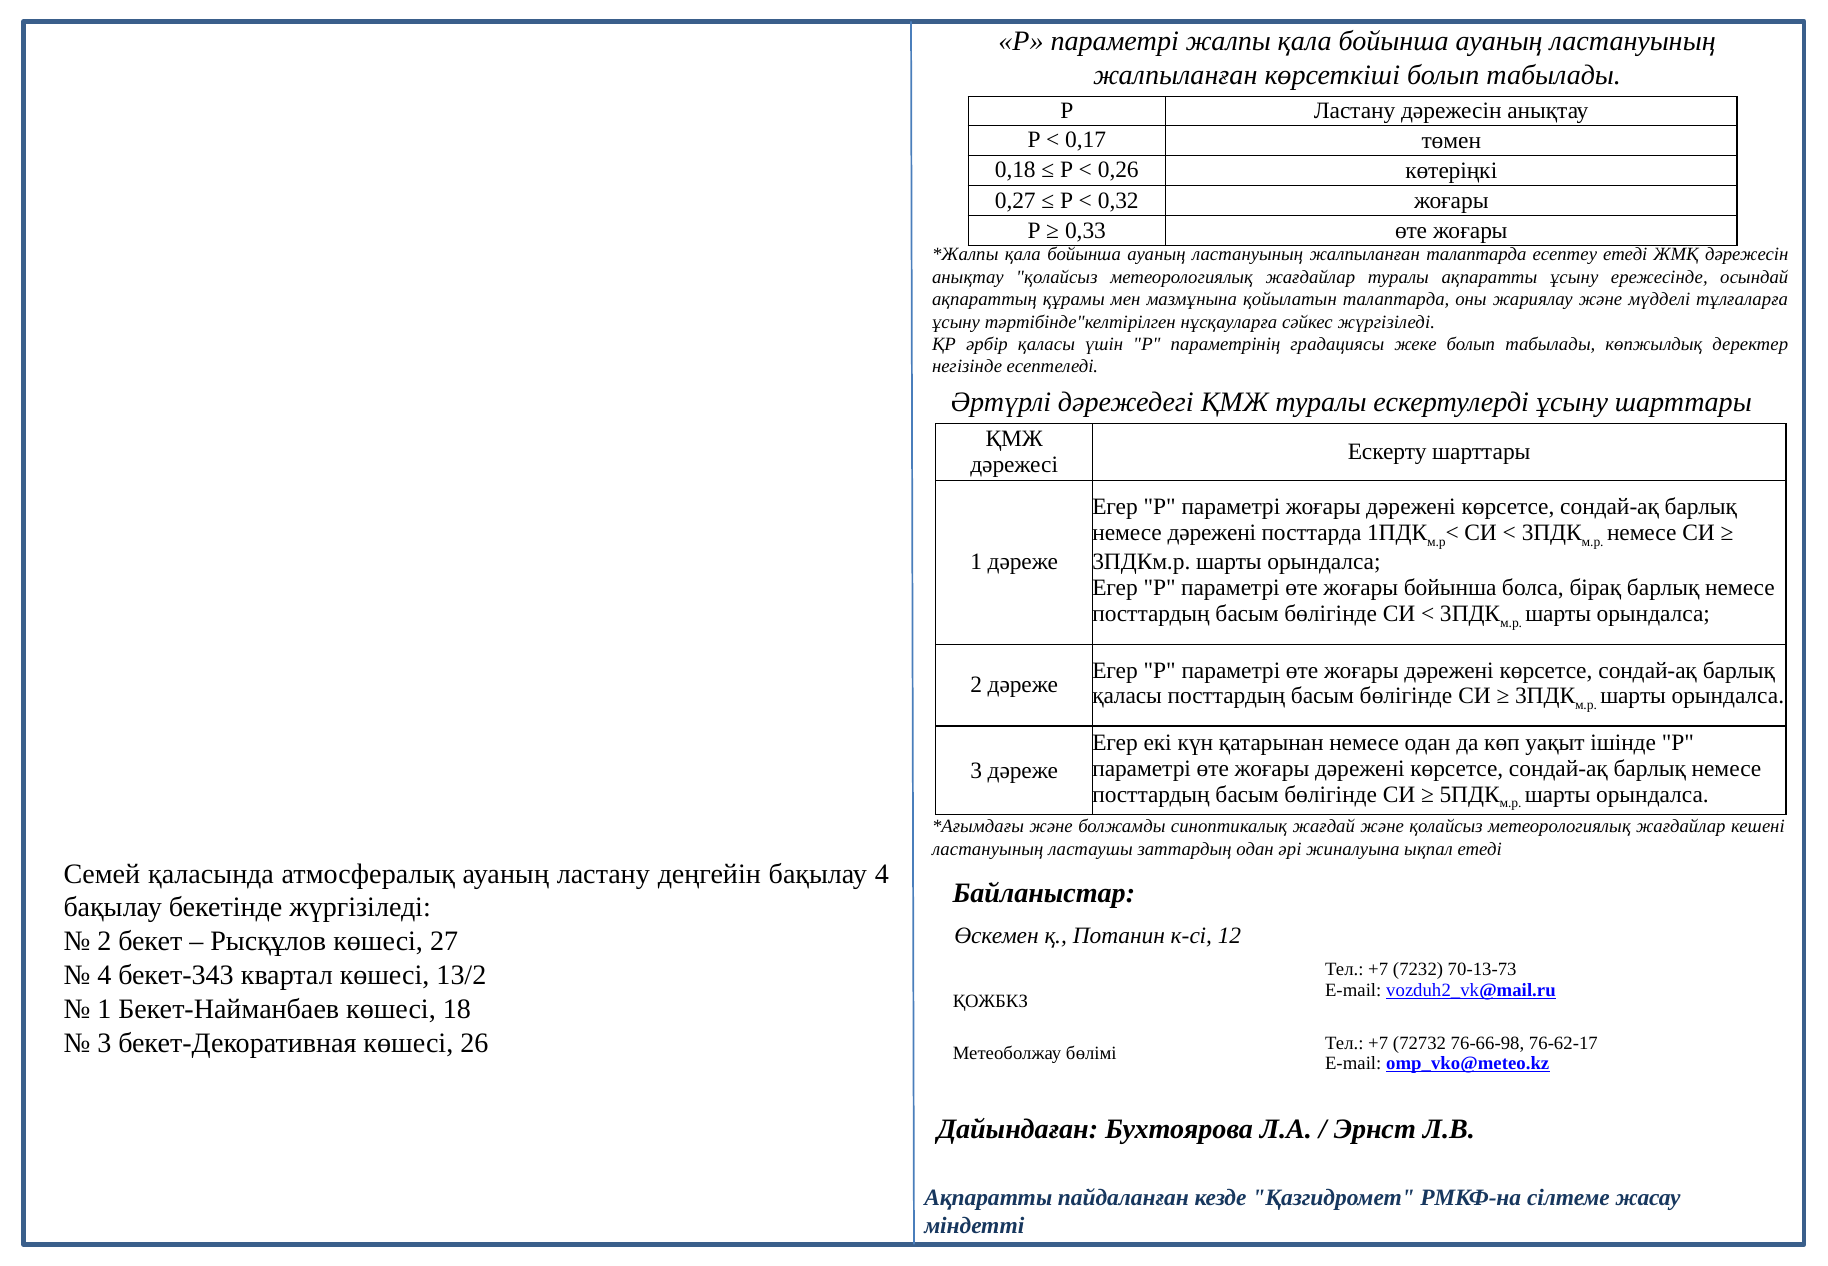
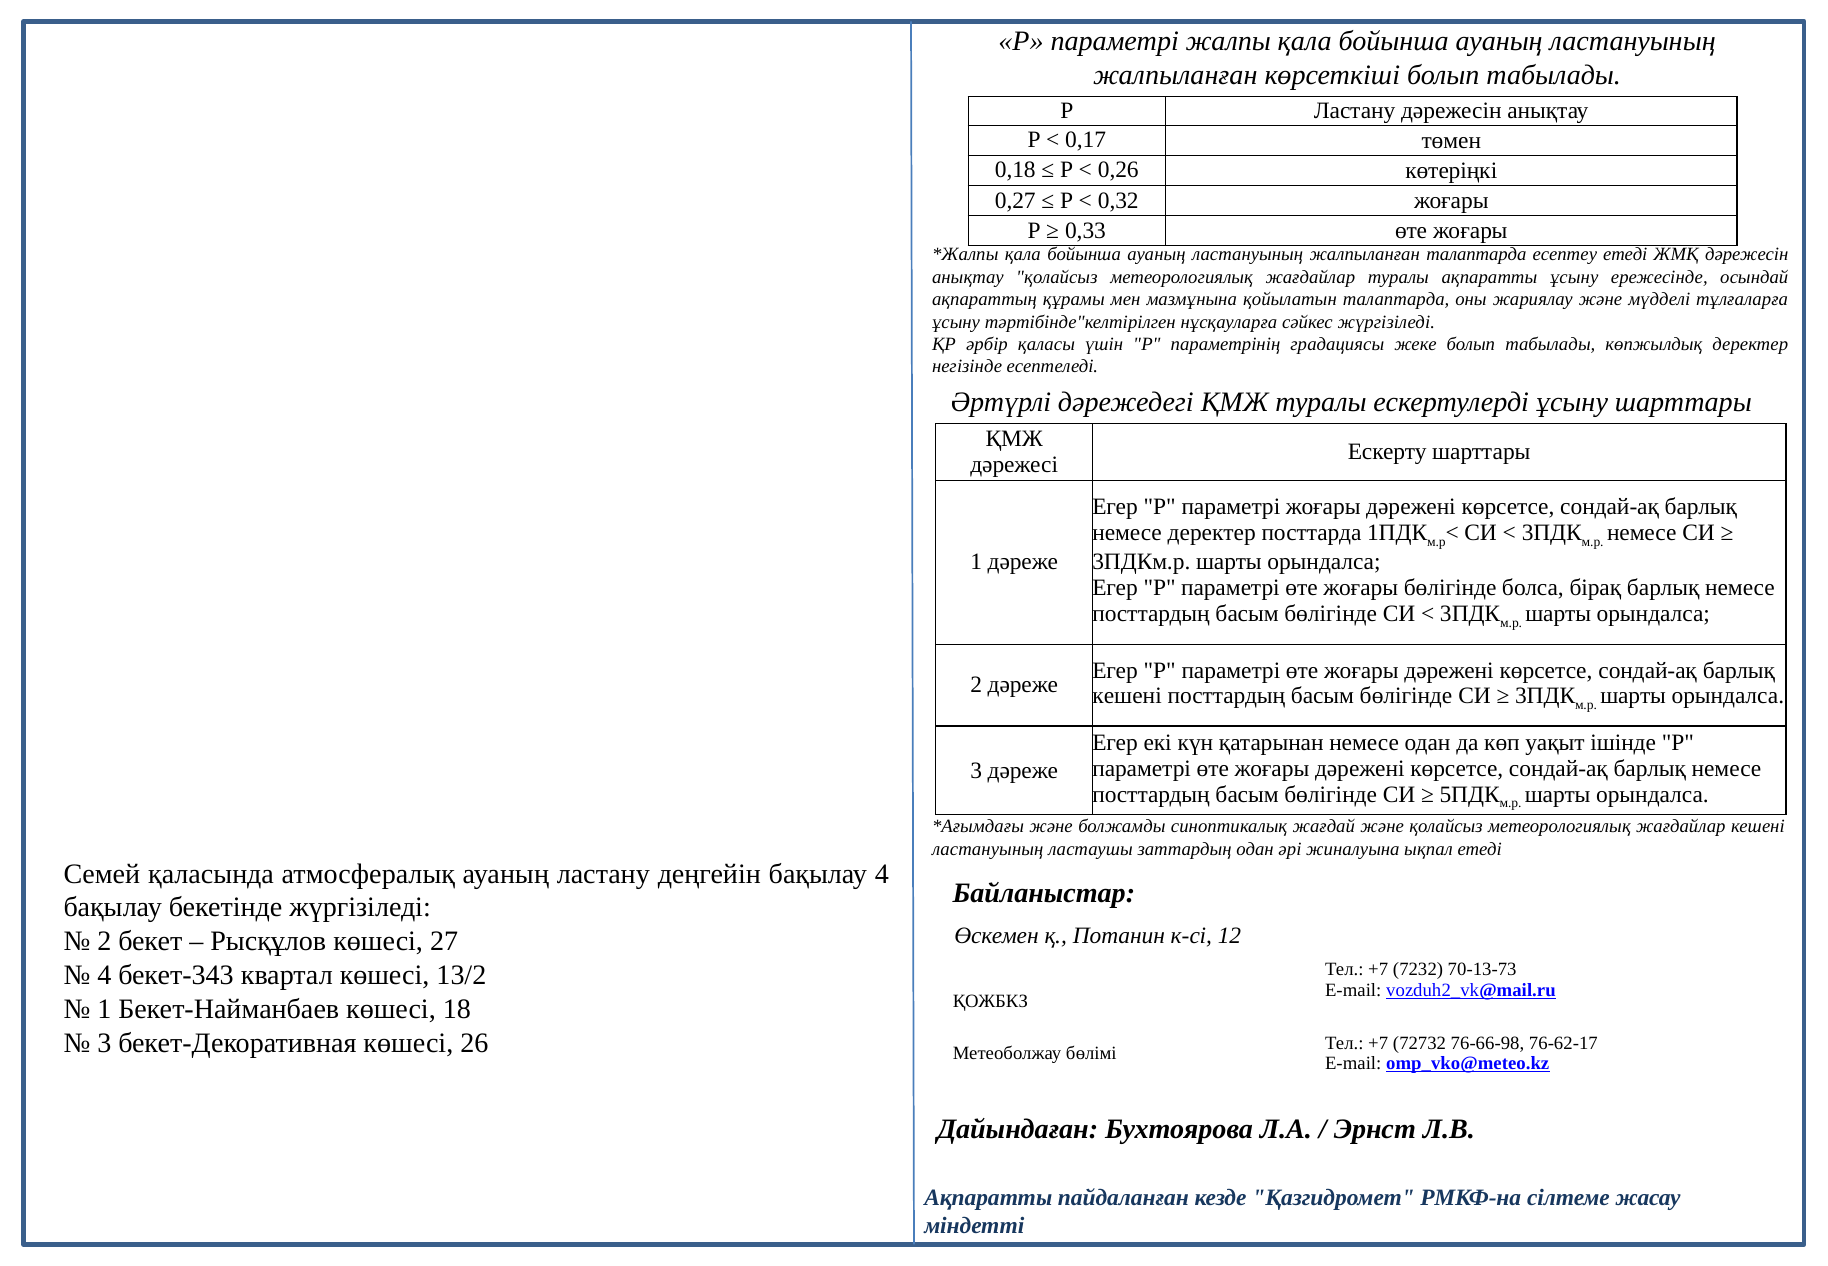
немесе дәрежені: дәрежені -> деректер (1212, 532)
жоғары бойынша: бойынша -> бөлігінде (1450, 588)
қаласы: қаласы -> кешені (1127, 696)
